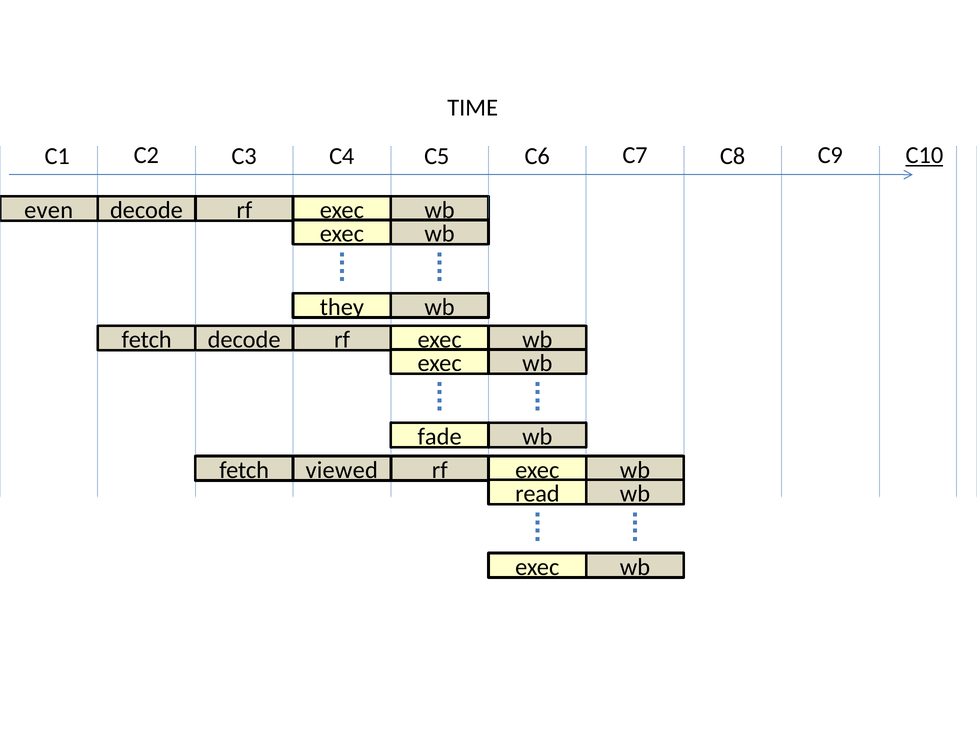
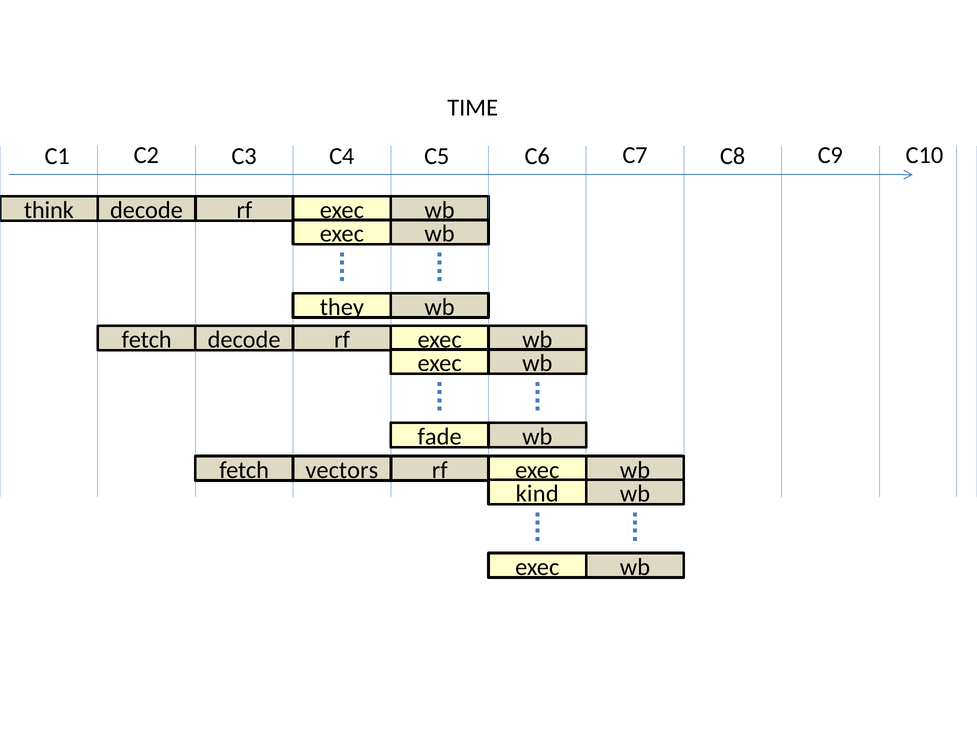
C10 underline: present -> none (924, 155)
even: even -> think (49, 210)
viewed: viewed -> vectors (342, 470)
read: read -> kind (537, 494)
